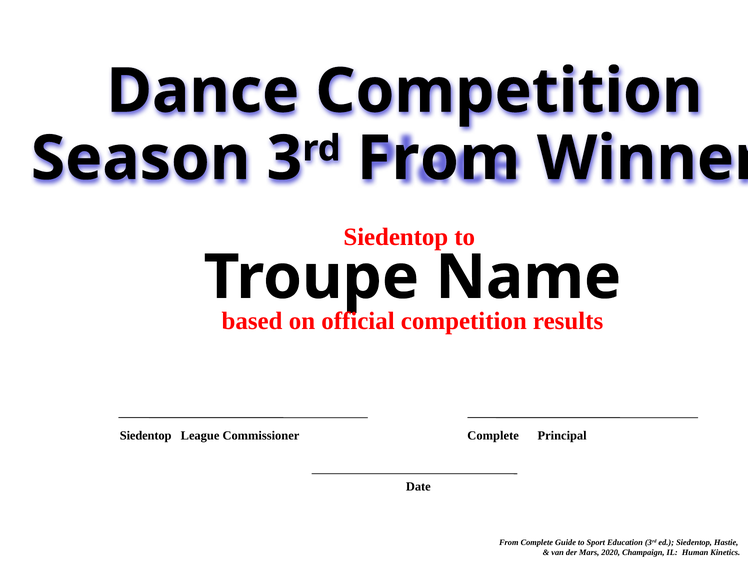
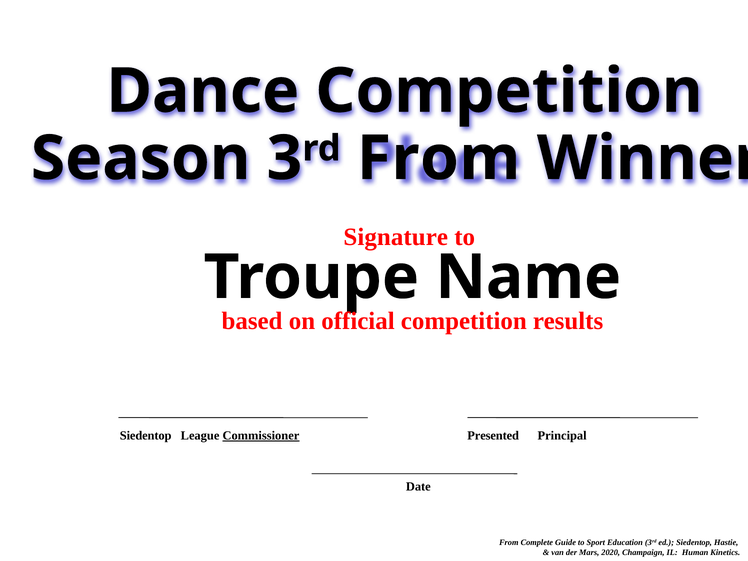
Siedentop: Siedentop -> Signature (396, 237)
Commissioner underline: none -> present (261, 436)
Complete: Complete -> Presented (493, 436)
